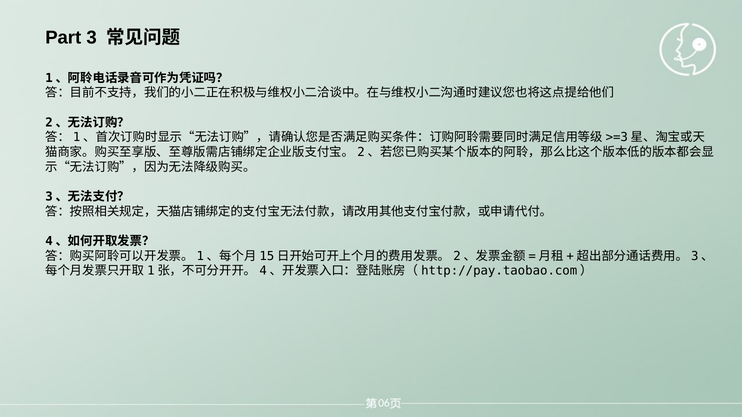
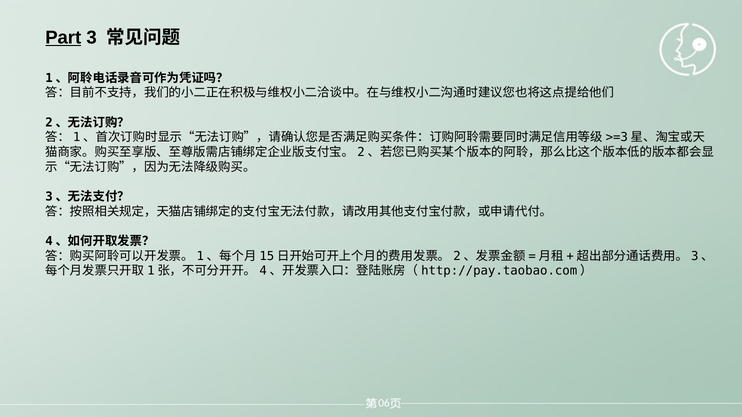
Part underline: none -> present (63, 38)
